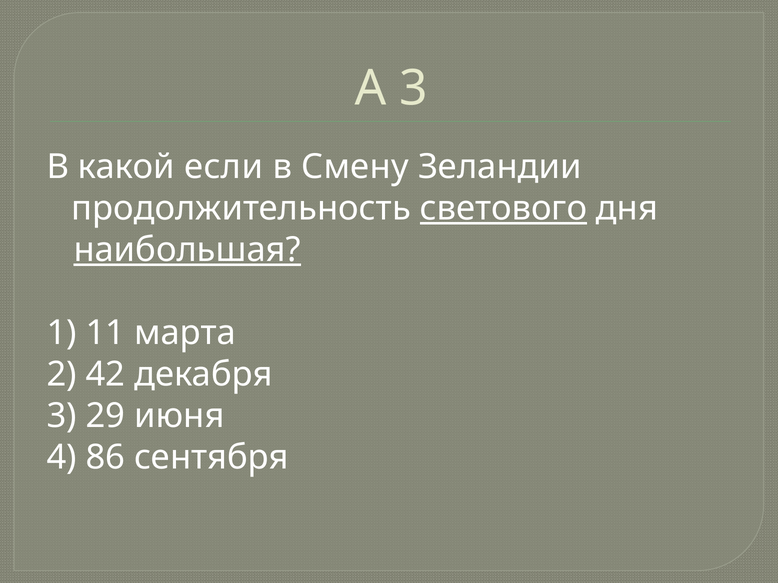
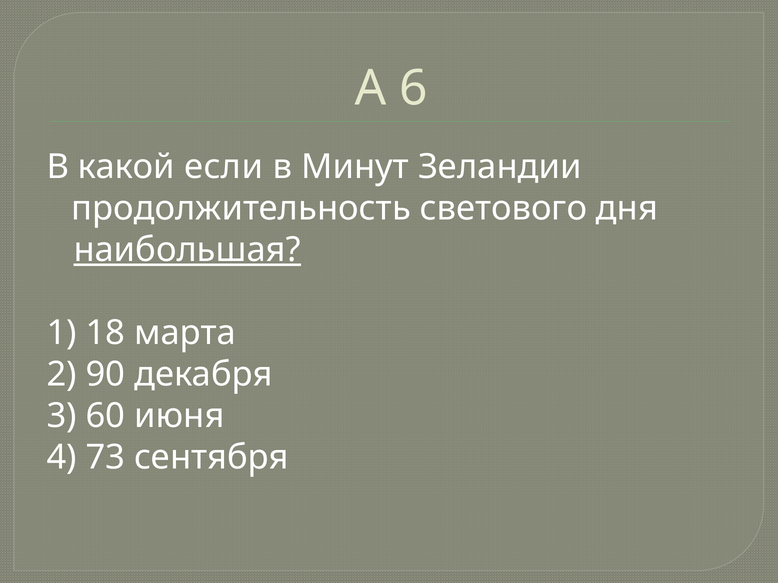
А 3: 3 -> 6 (413, 89)
Смену: Смену -> Минут (355, 167)
светового underline: present -> none (504, 209)
11: 11 -> 18 (105, 333)
42: 42 -> 90 (105, 375)
29: 29 -> 60 (105, 416)
86: 86 -> 73 (105, 458)
